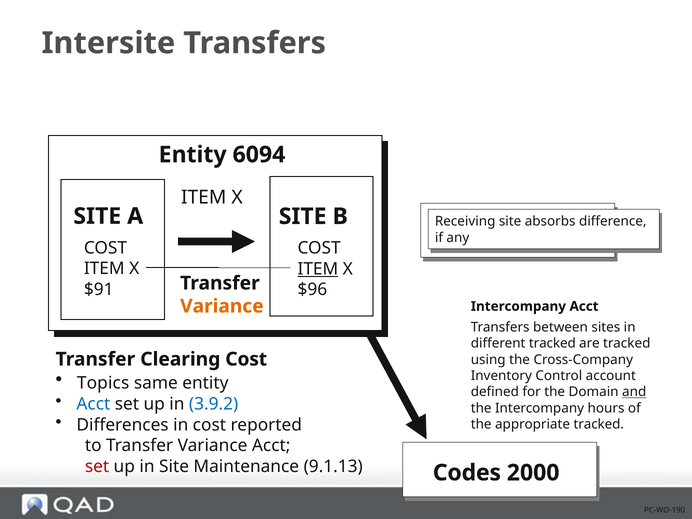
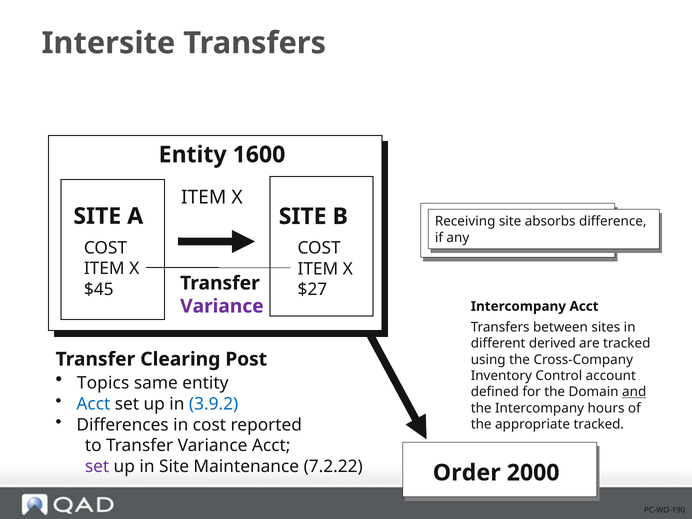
6094: 6094 -> 1600 (259, 155)
ITEM underline: present -> none (318, 269)
$91: $91 -> $45 (99, 290)
$96: $96 -> $27 (312, 290)
Variance colour: orange -> purple (222, 306)
different tracked: tracked -> derived (552, 343)
Clearing Cost: Cost -> Post (246, 359)
set colour: red -> purple (97, 466)
9.1.13: 9.1.13 -> 7.2.22 (333, 466)
Codes: Codes -> Order (467, 473)
